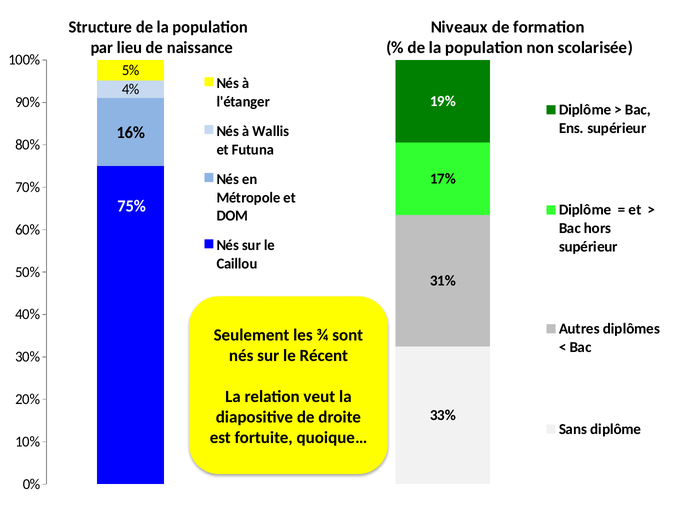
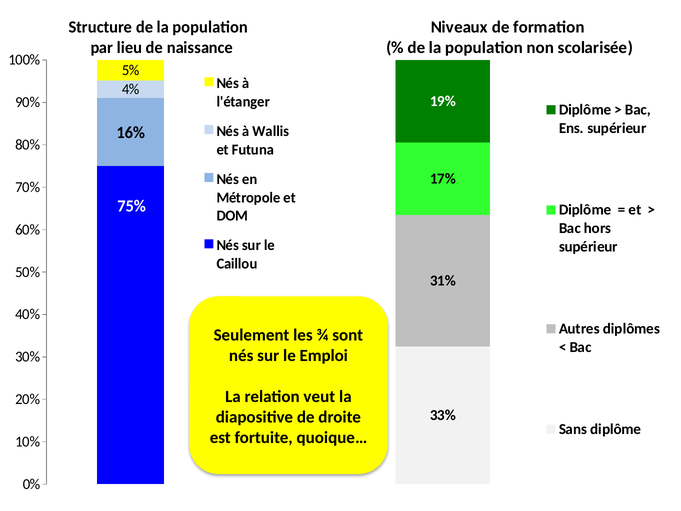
Récent: Récent -> Emploi (324, 355)
